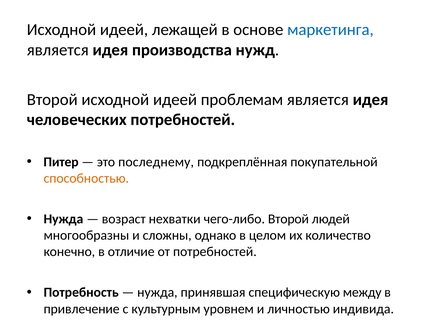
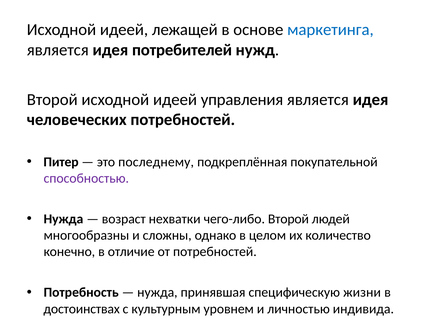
производства: производства -> потребителей (182, 50)
проблемам: проблемам -> управления (242, 100)
способностью colour: orange -> purple (86, 178)
между: между -> жизни (362, 293)
привлечение: привлечение -> достоинствах (82, 309)
